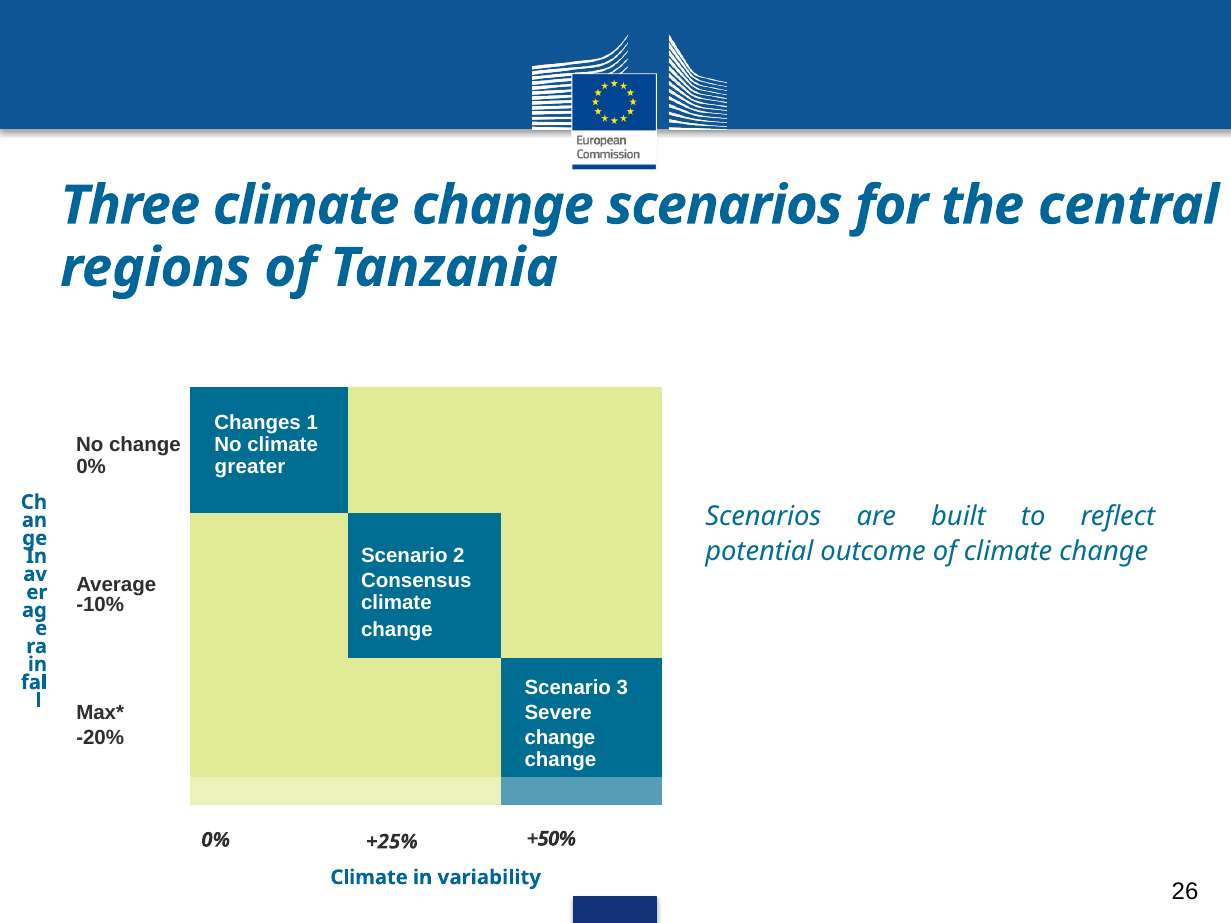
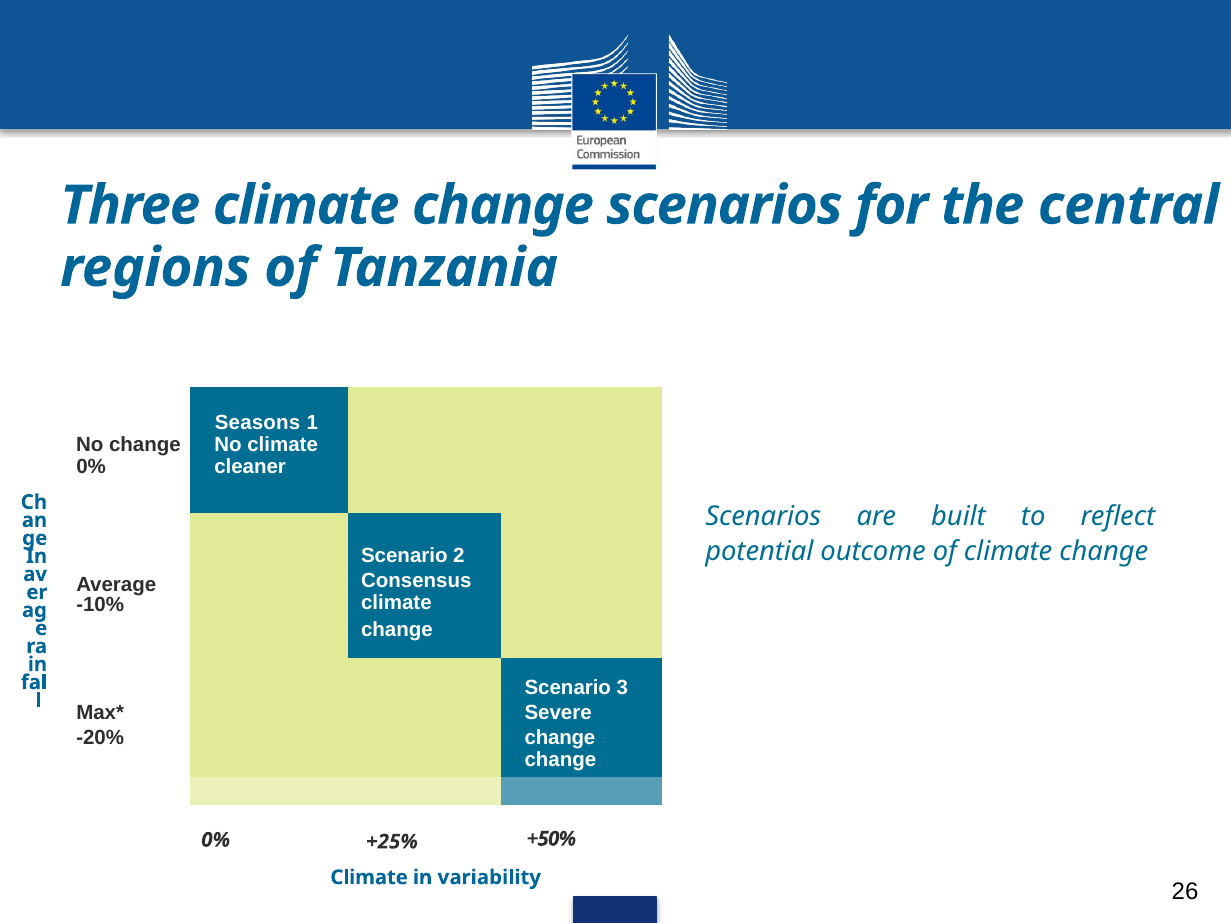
Changes: Changes -> Seasons (258, 423)
greater: greater -> cleaner (250, 467)
